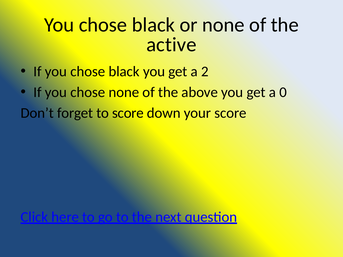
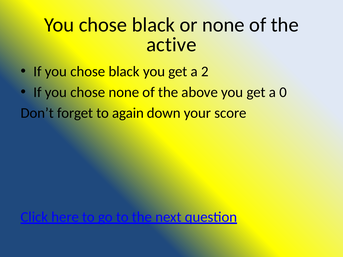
to score: score -> again (128, 113)
